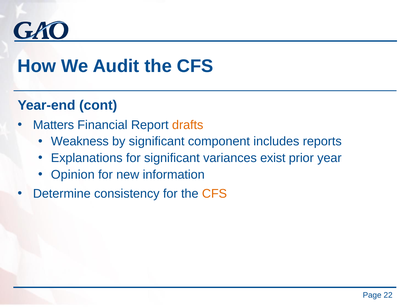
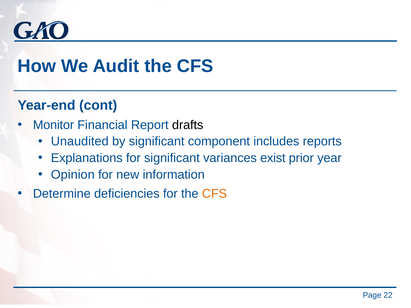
Matters: Matters -> Monitor (53, 125)
drafts colour: orange -> black (188, 125)
Weakness: Weakness -> Unaudited (80, 142)
consistency: consistency -> deficiencies (127, 194)
